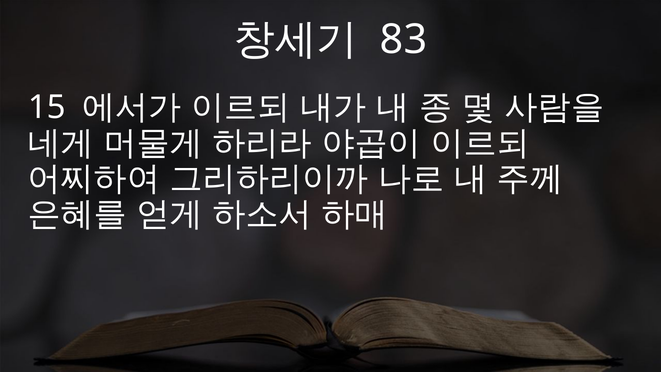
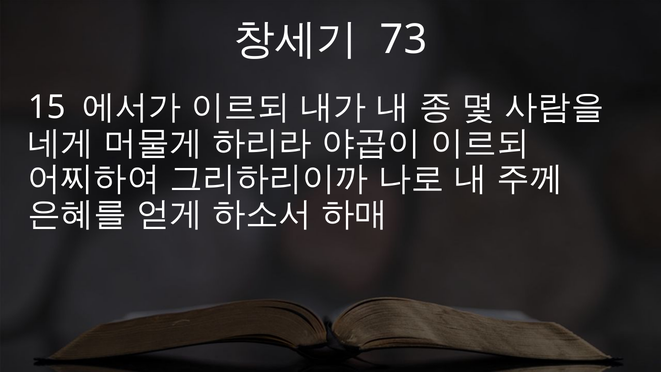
83: 83 -> 73 (404, 40)
